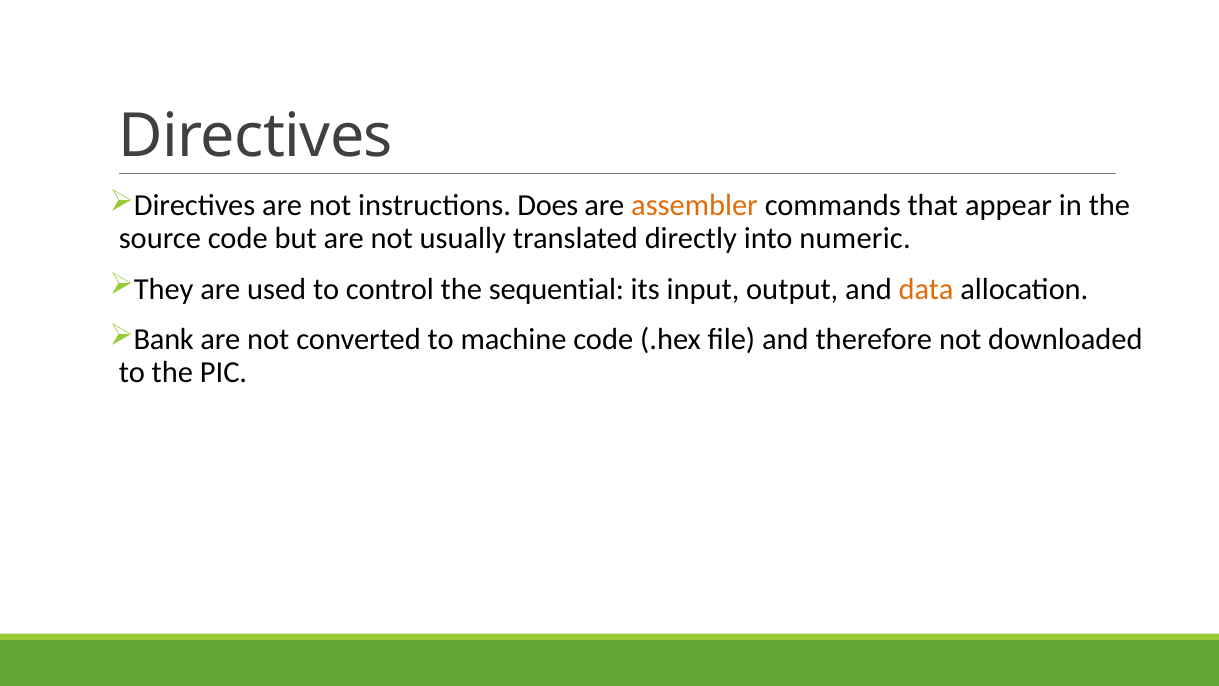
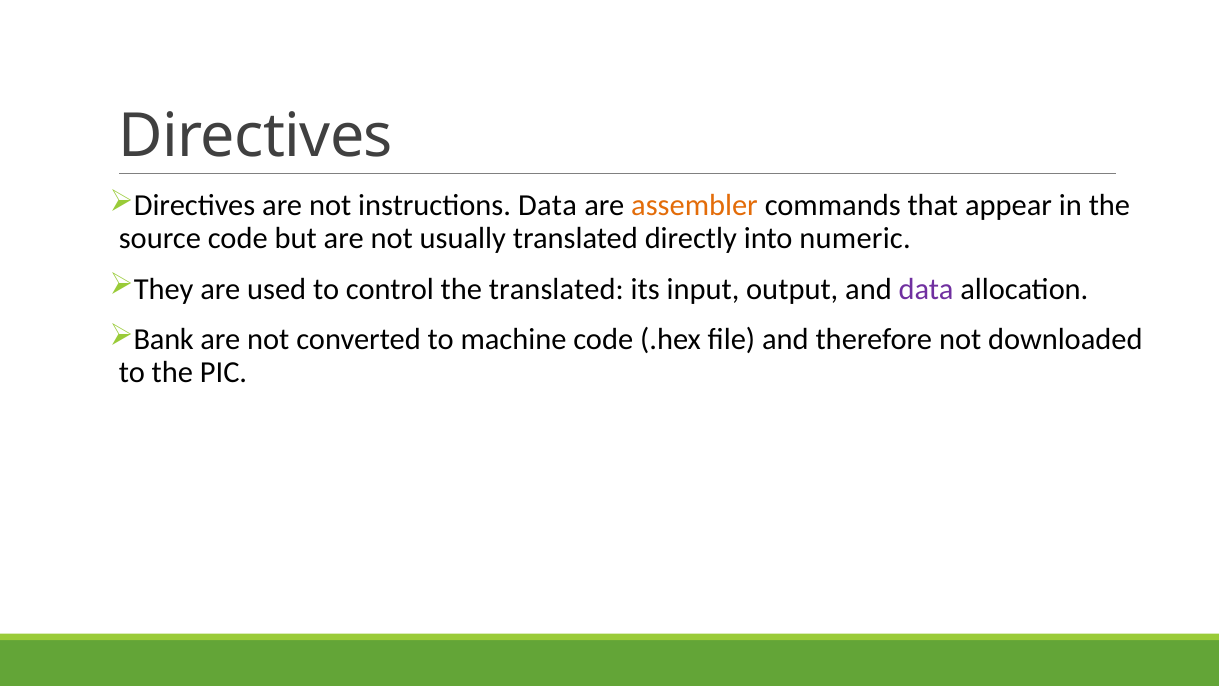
instructions Does: Does -> Data (548, 205)
the sequential: sequential -> translated (556, 289)
data colour: orange -> purple (926, 289)
